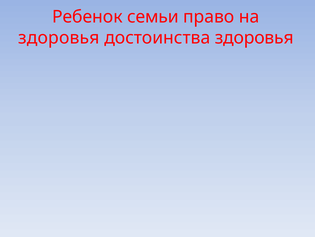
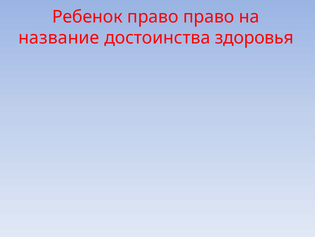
Ребенок семьи: семьи -> право (153, 17)
здоровья: здоровья -> название (59, 38)
